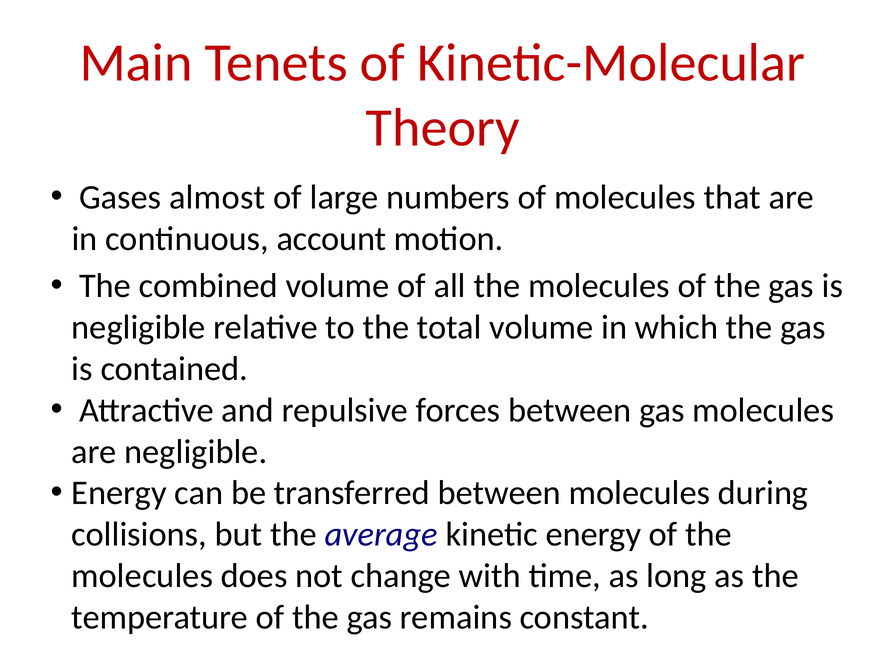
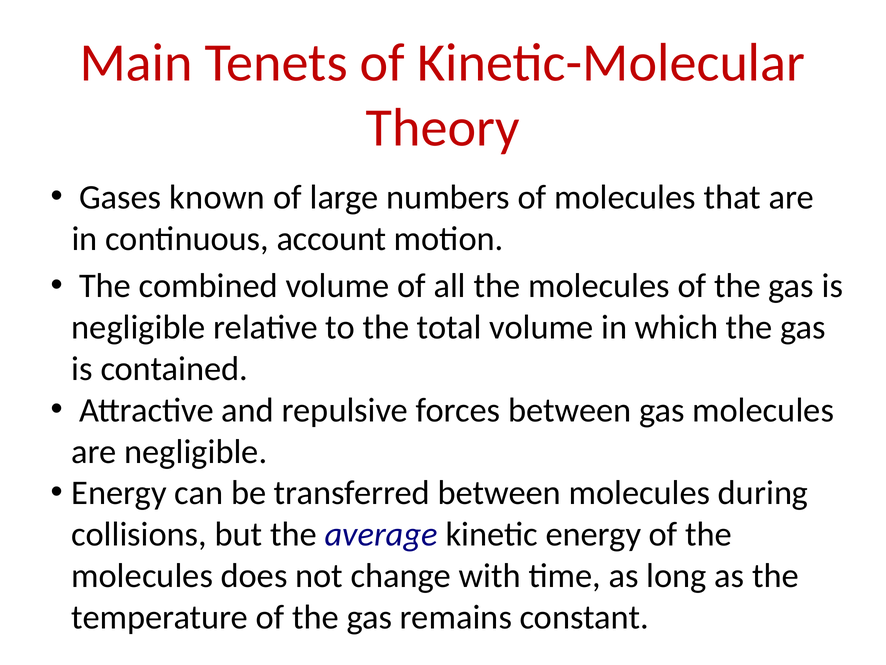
almost: almost -> known (217, 197)
